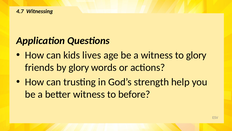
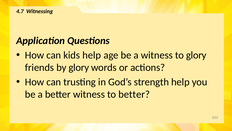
kids lives: lives -> help (92, 55)
to before: before -> better (134, 94)
